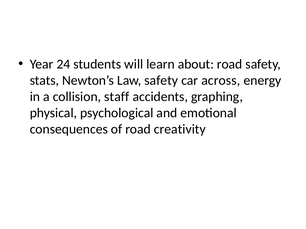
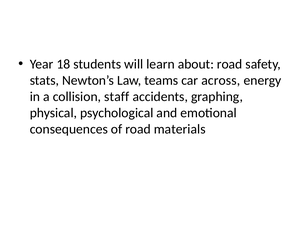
24: 24 -> 18 (63, 64)
Law safety: safety -> teams (161, 81)
creativity: creativity -> materials (180, 129)
